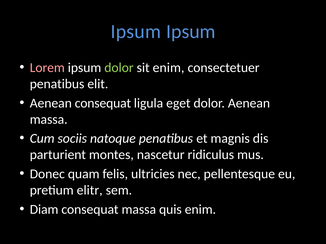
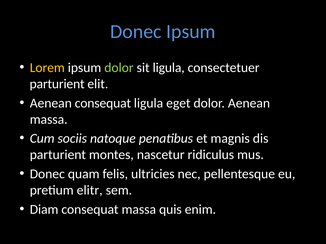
Ipsum: Ipsum -> Donec (136, 32)
Lorem colour: pink -> yellow (47, 68)
sit enim: enim -> ligula (169, 68)
penatibus: penatibus -> parturient (57, 84)
